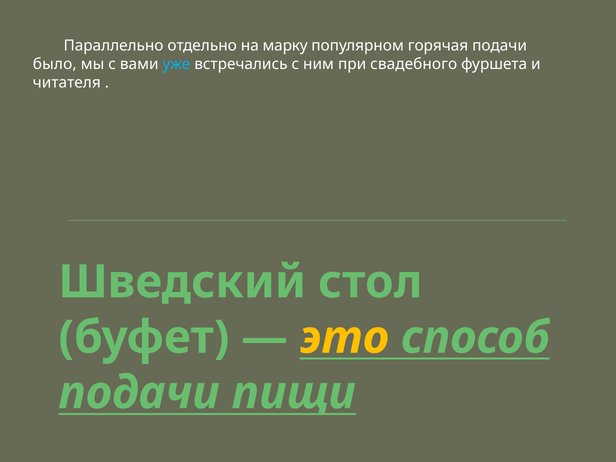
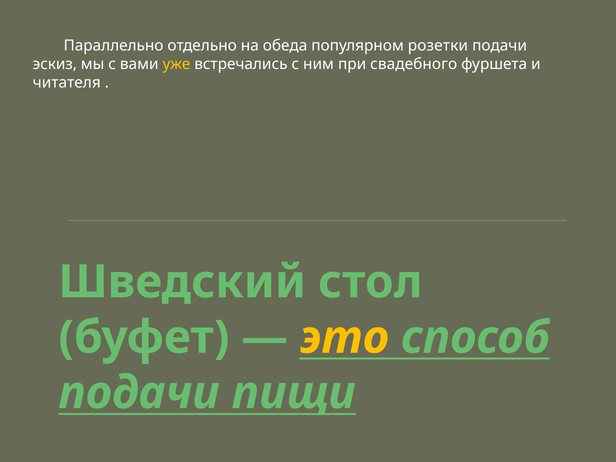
марку: марку -> обеда (285, 45)
горячая: горячая -> розетки (438, 45)
было: было -> эскиз (55, 64)
уже colour: light blue -> yellow (176, 64)
